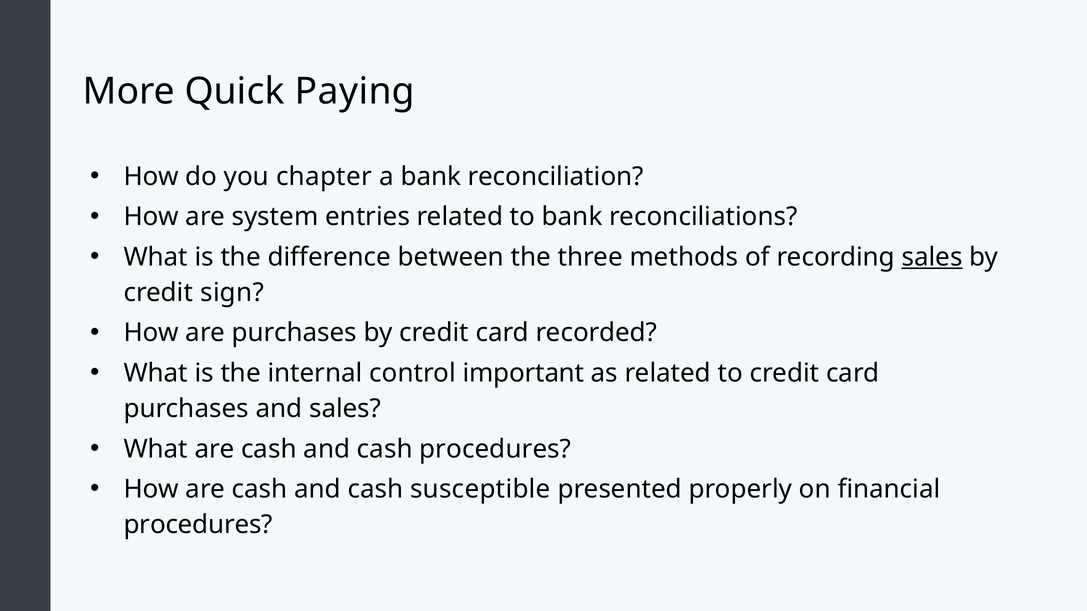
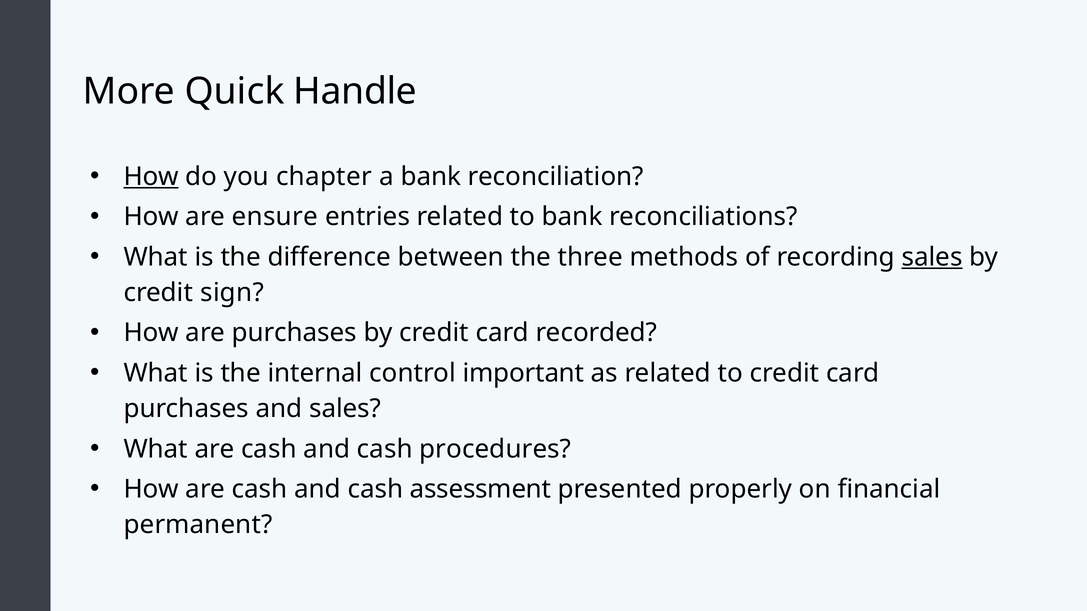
Paying: Paying -> Handle (355, 91)
How underline: none -> present (151, 177)
system: system -> ensure (275, 217)
susceptible: susceptible -> assessment (481, 489)
procedures: procedures -> permanent (198, 525)
